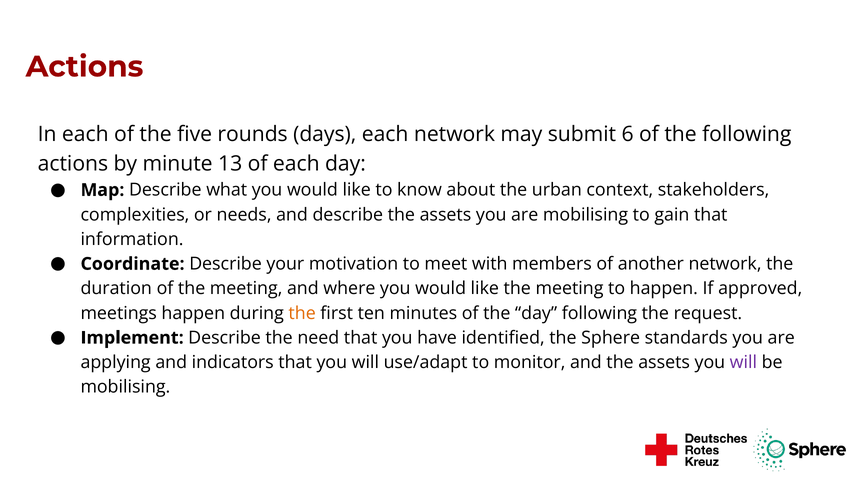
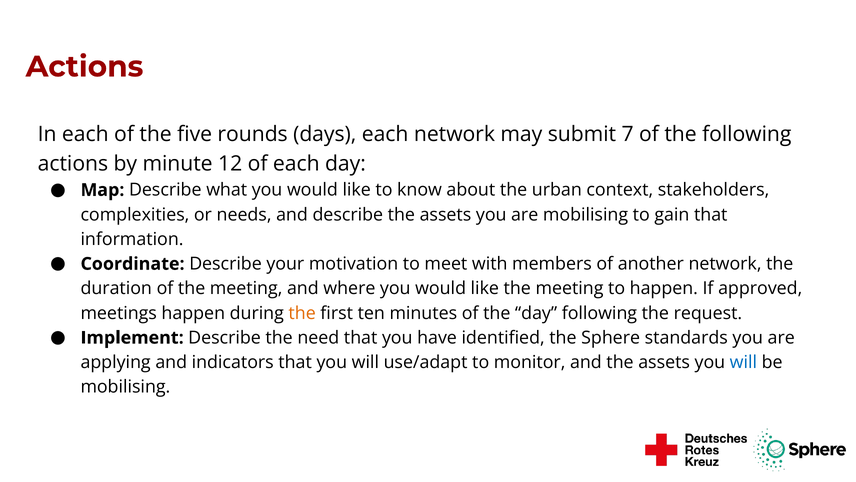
6: 6 -> 7 (628, 134)
13: 13 -> 12 (230, 163)
will colour: purple -> blue (743, 362)
